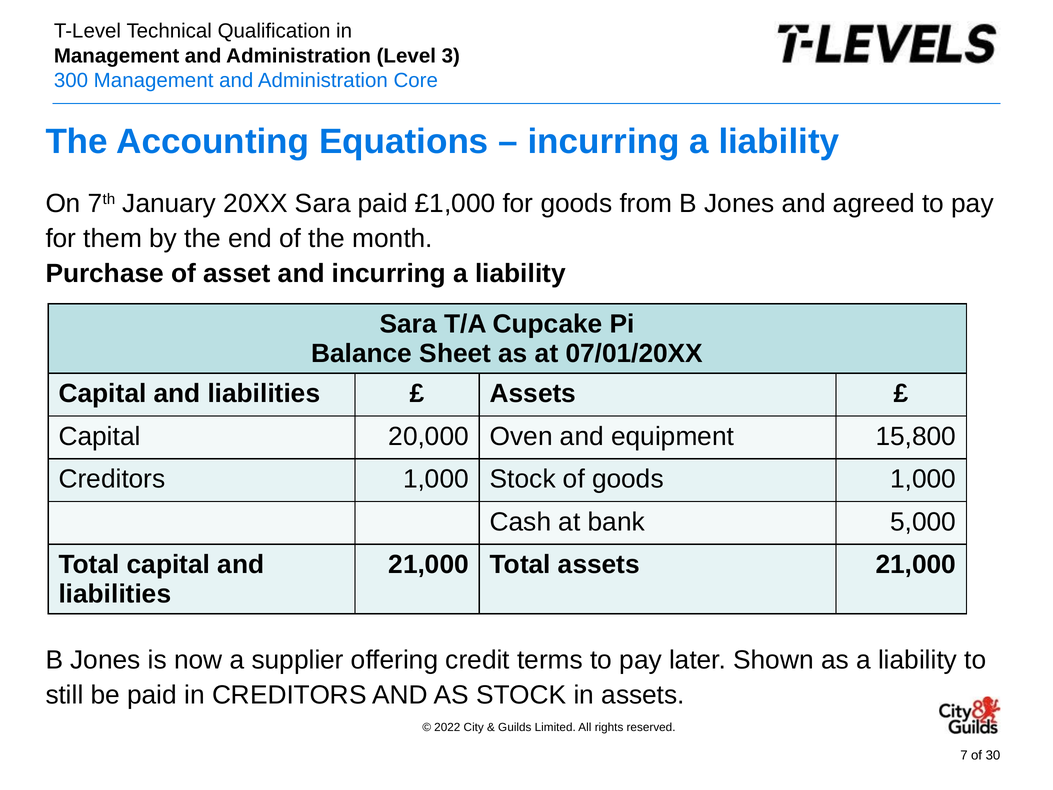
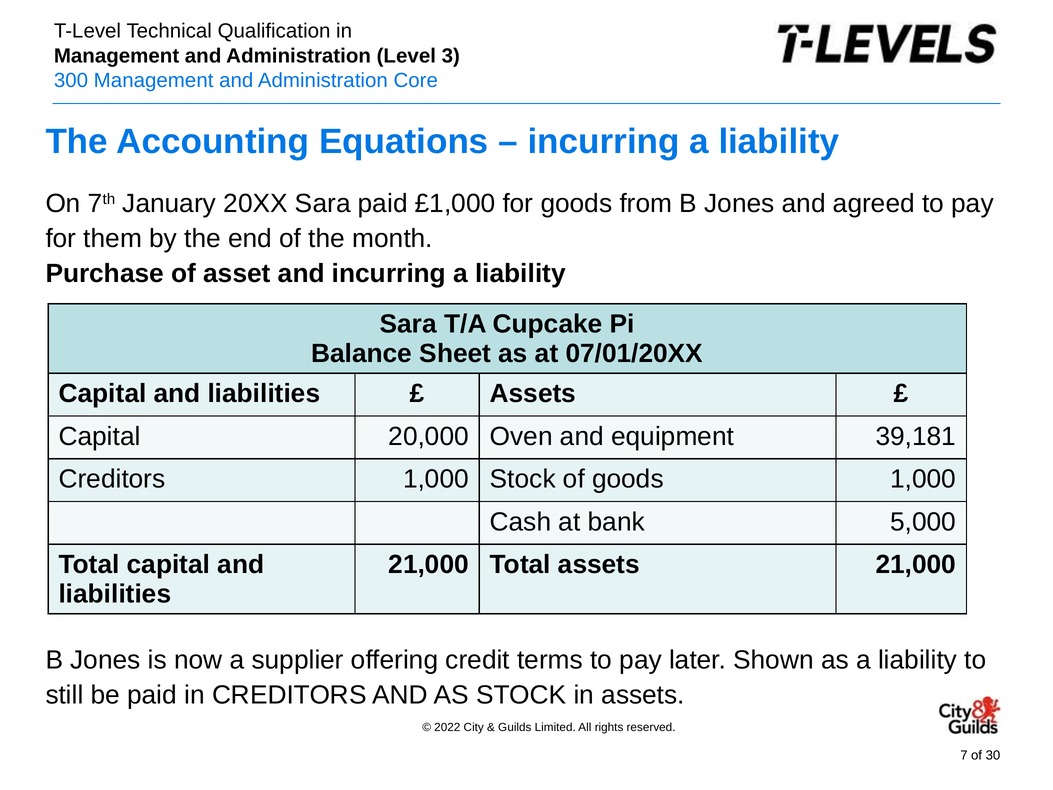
15,800: 15,800 -> 39,181 (916, 436)
